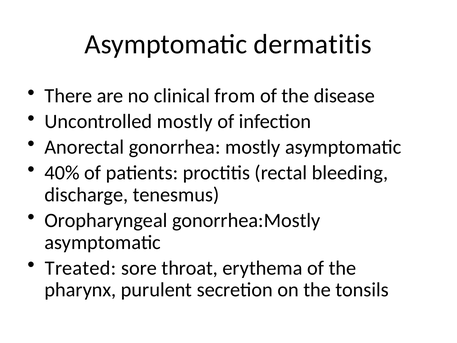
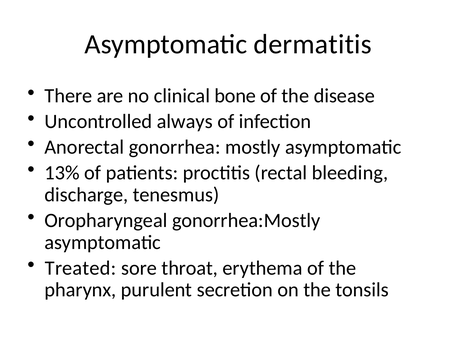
from: from -> bone (235, 96)
Uncontrolled mostly: mostly -> always (185, 121)
40%: 40% -> 13% (62, 173)
